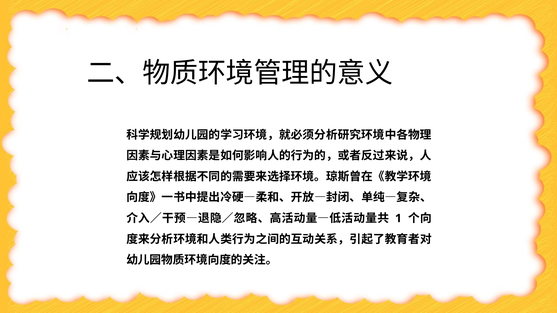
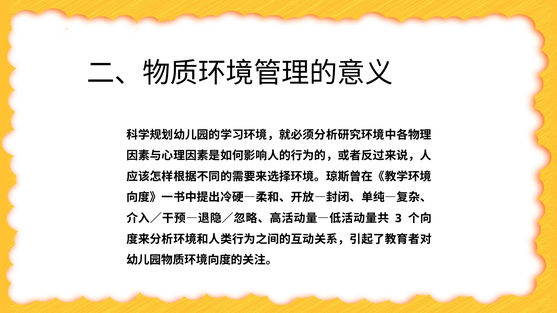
1: 1 -> 3 (398, 219)
